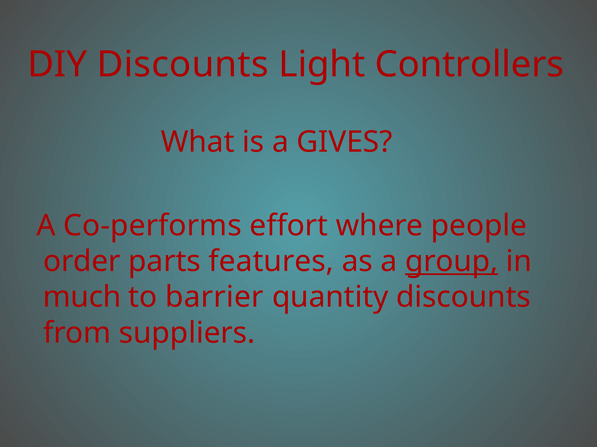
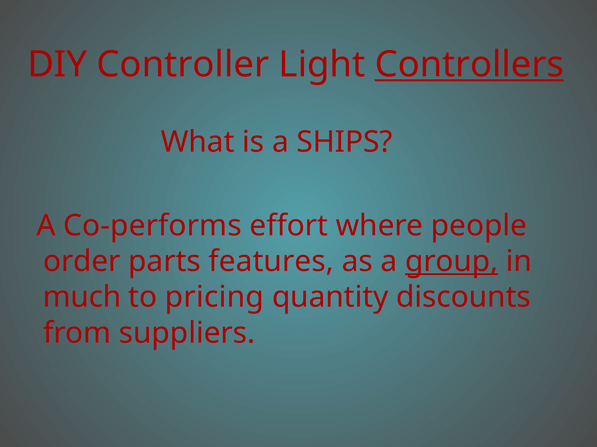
DIY Discounts: Discounts -> Controller (183, 65)
Controllers underline: none -> present (469, 65)
GIVES: GIVES -> SHIPS (344, 142)
barrier: barrier -> pricing (214, 298)
